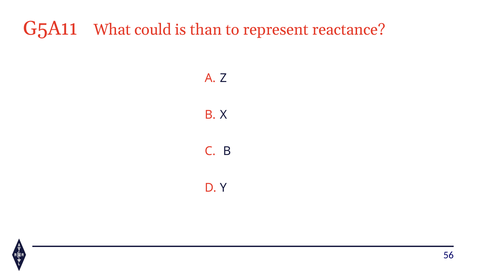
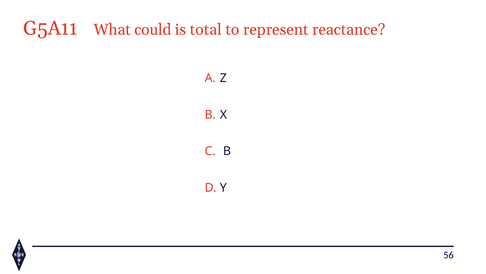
than: than -> total (206, 30)
